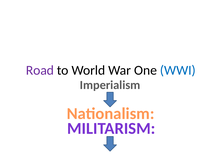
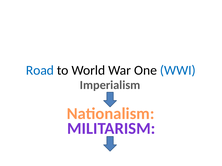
Road colour: purple -> blue (40, 71)
